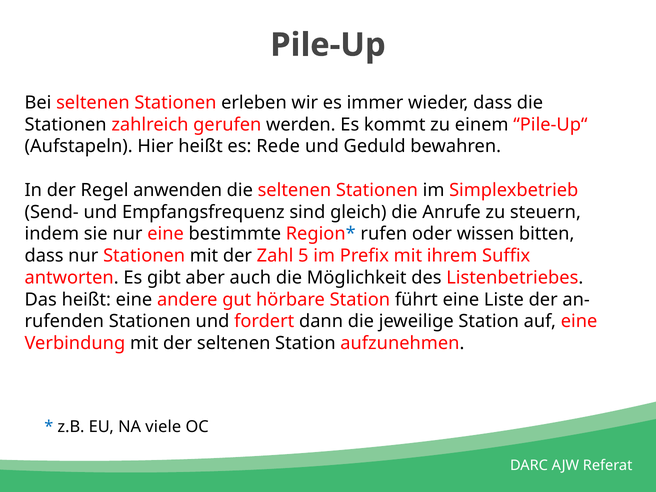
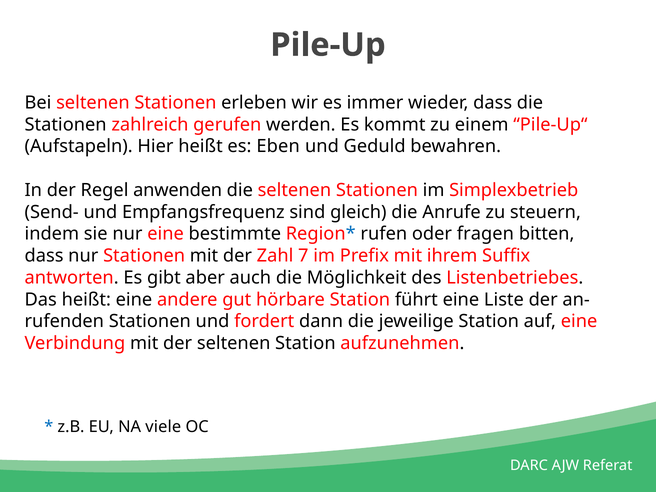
Rede: Rede -> Eben (278, 146)
wissen: wissen -> fragen (485, 234)
5: 5 -> 7 (303, 256)
